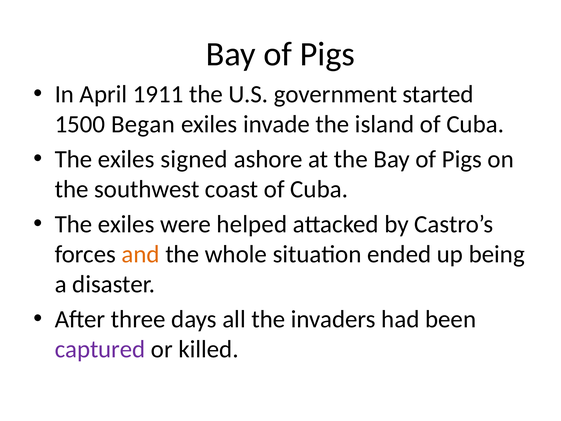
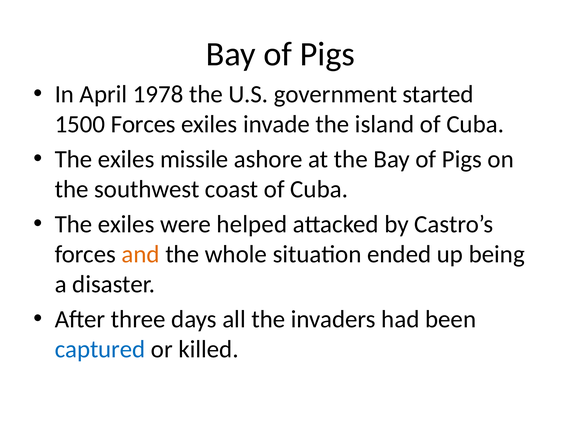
1911: 1911 -> 1978 (158, 94)
1500 Began: Began -> Forces (143, 124)
signed: signed -> missile (194, 159)
captured colour: purple -> blue (100, 349)
